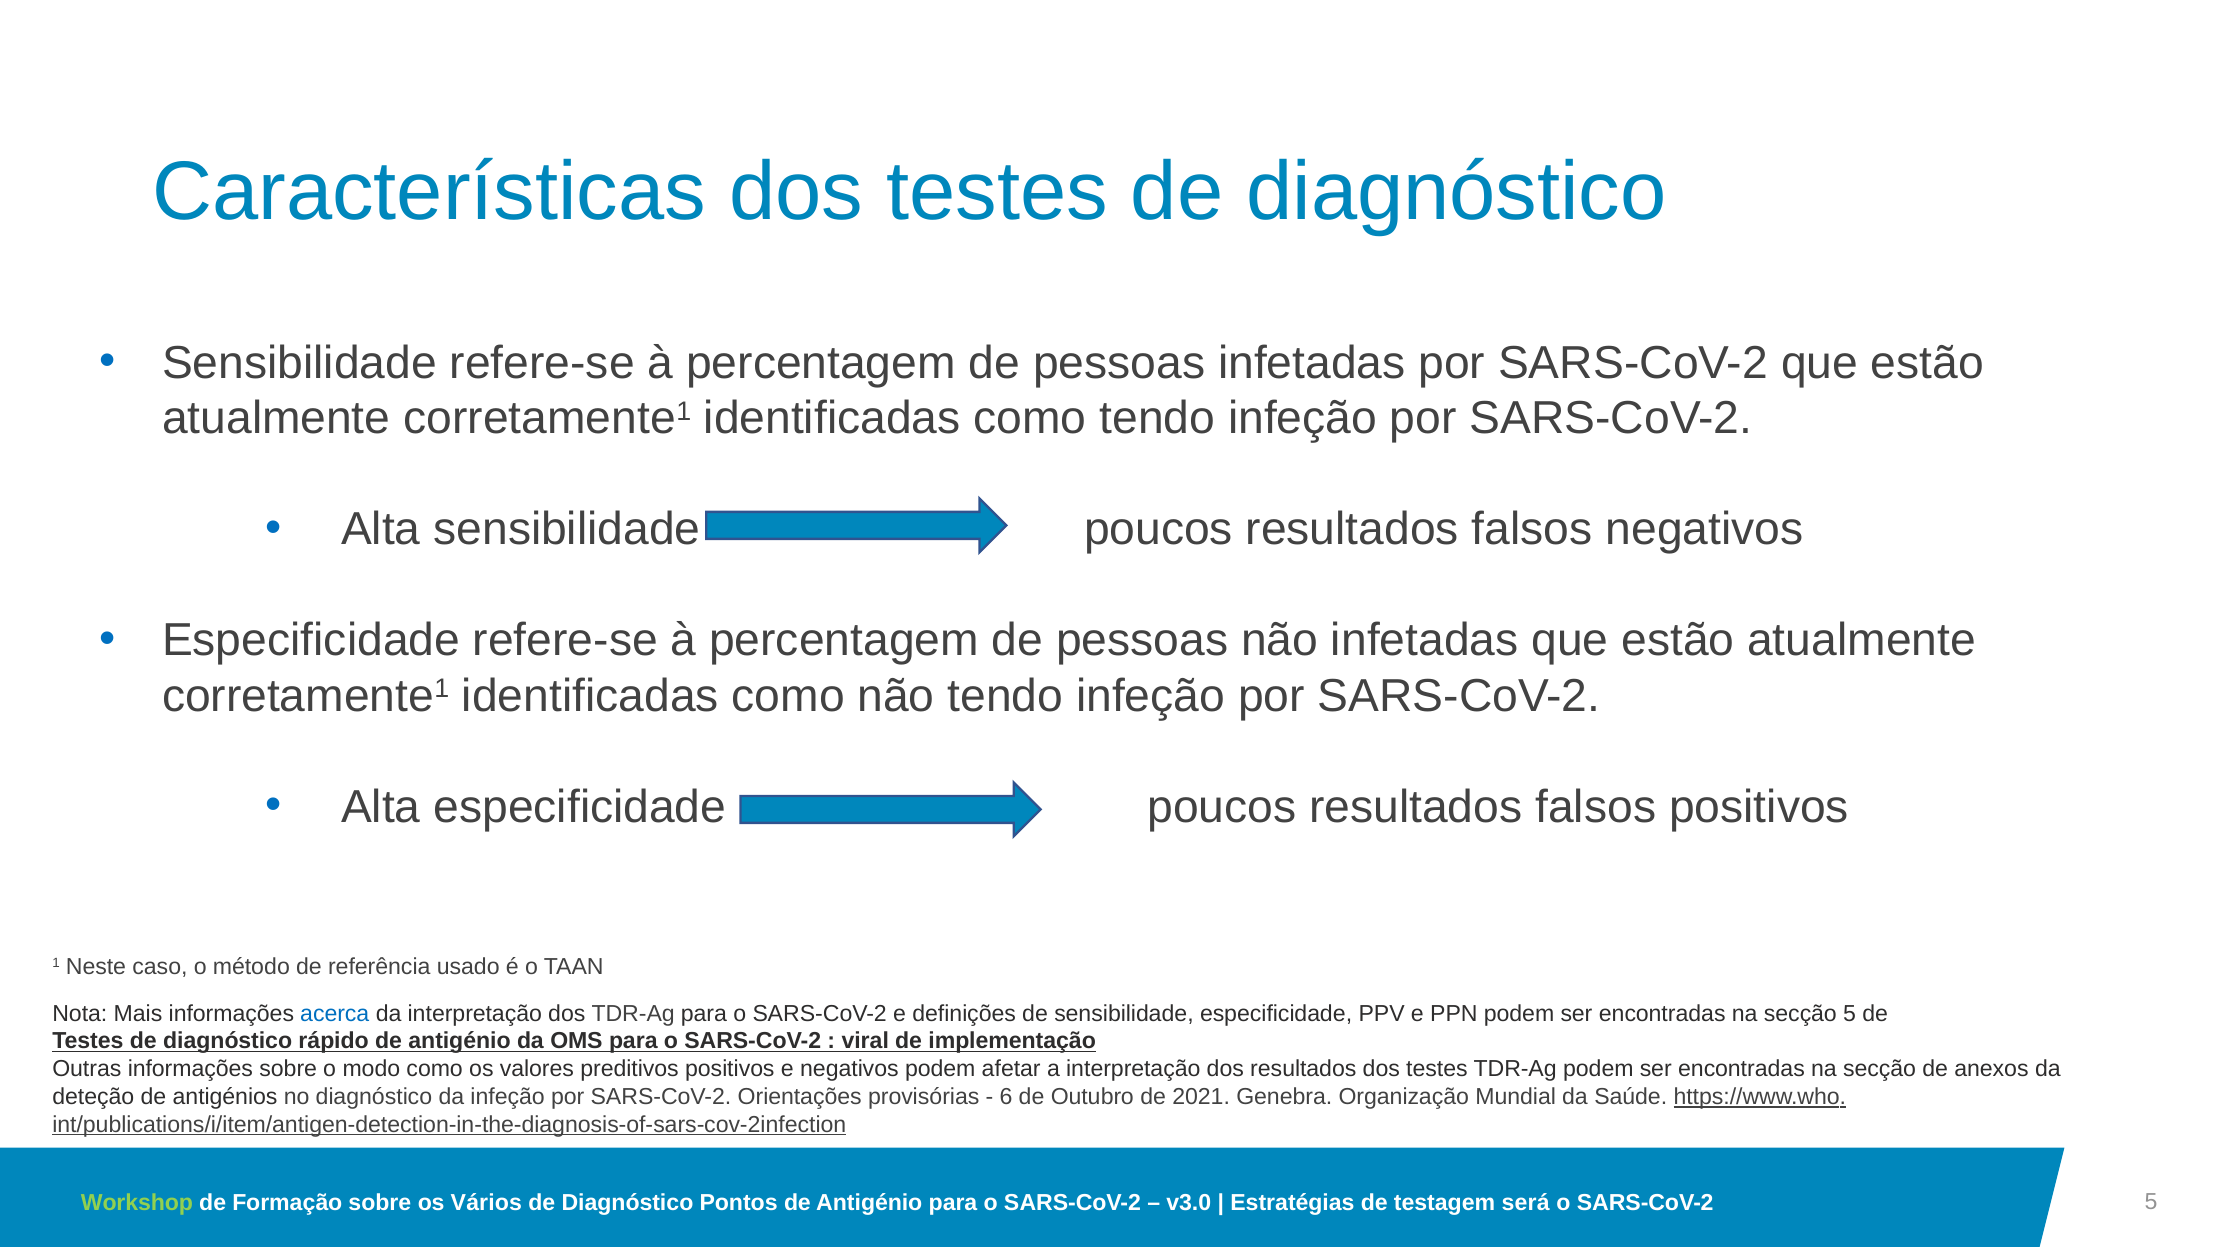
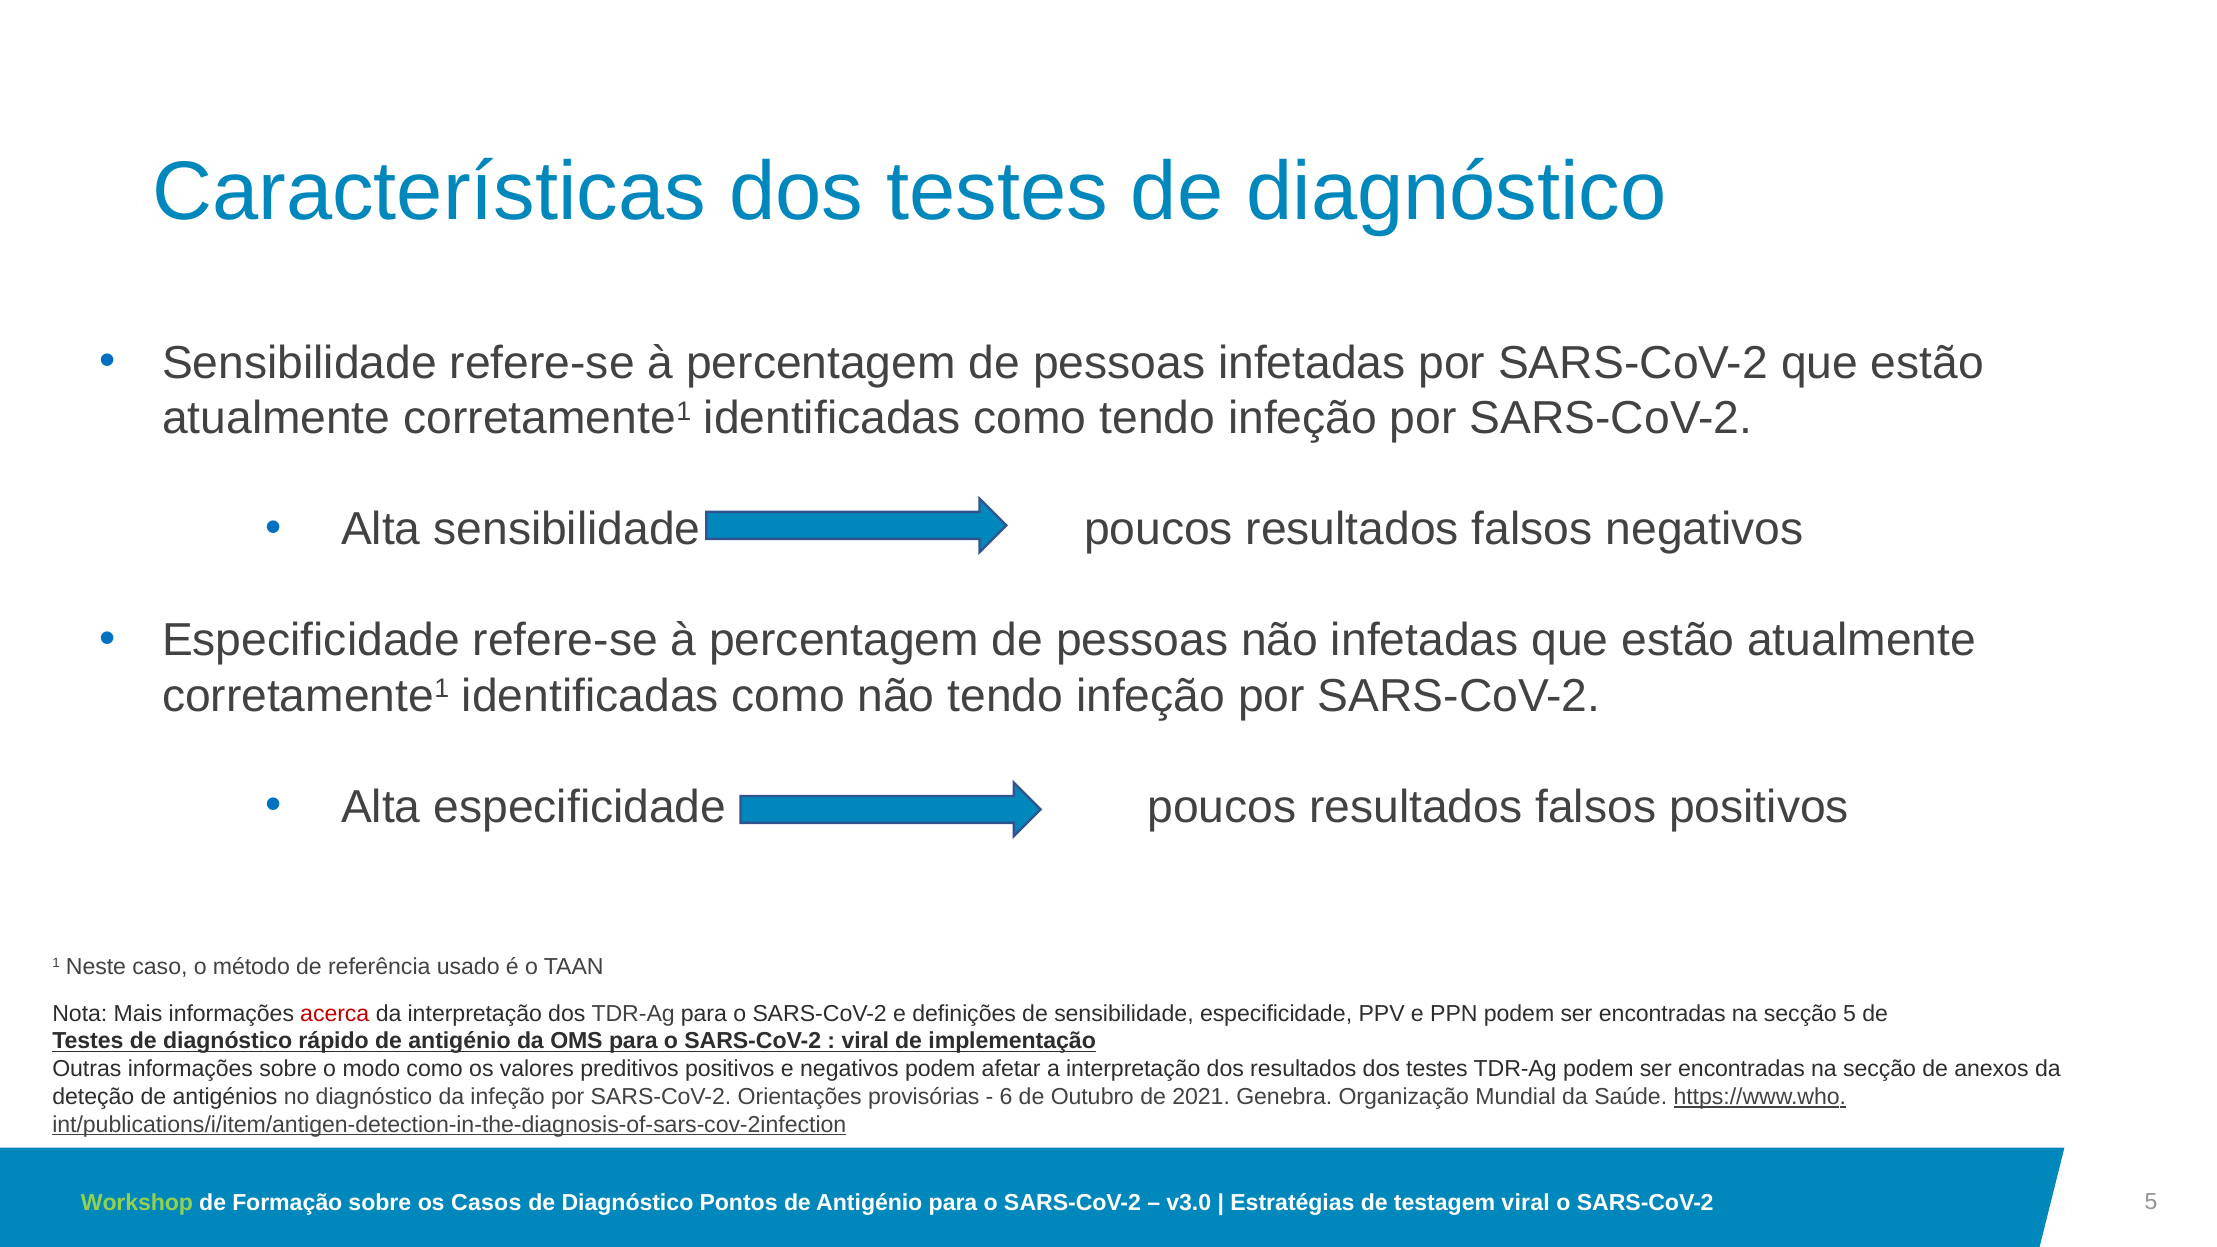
acerca colour: blue -> red (335, 1014)
Vários: Vários -> Casos (486, 1203)
testagem será: será -> viral (1526, 1203)
